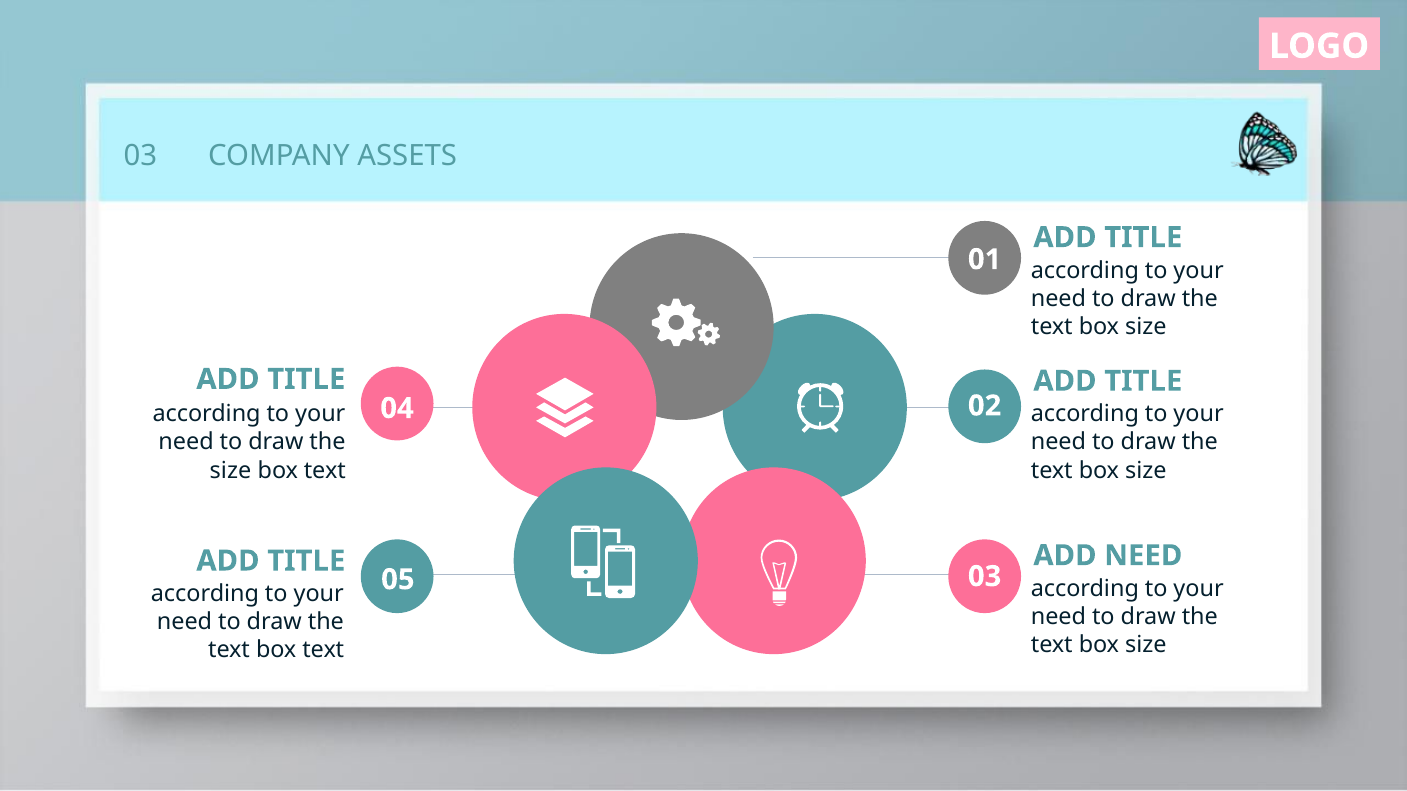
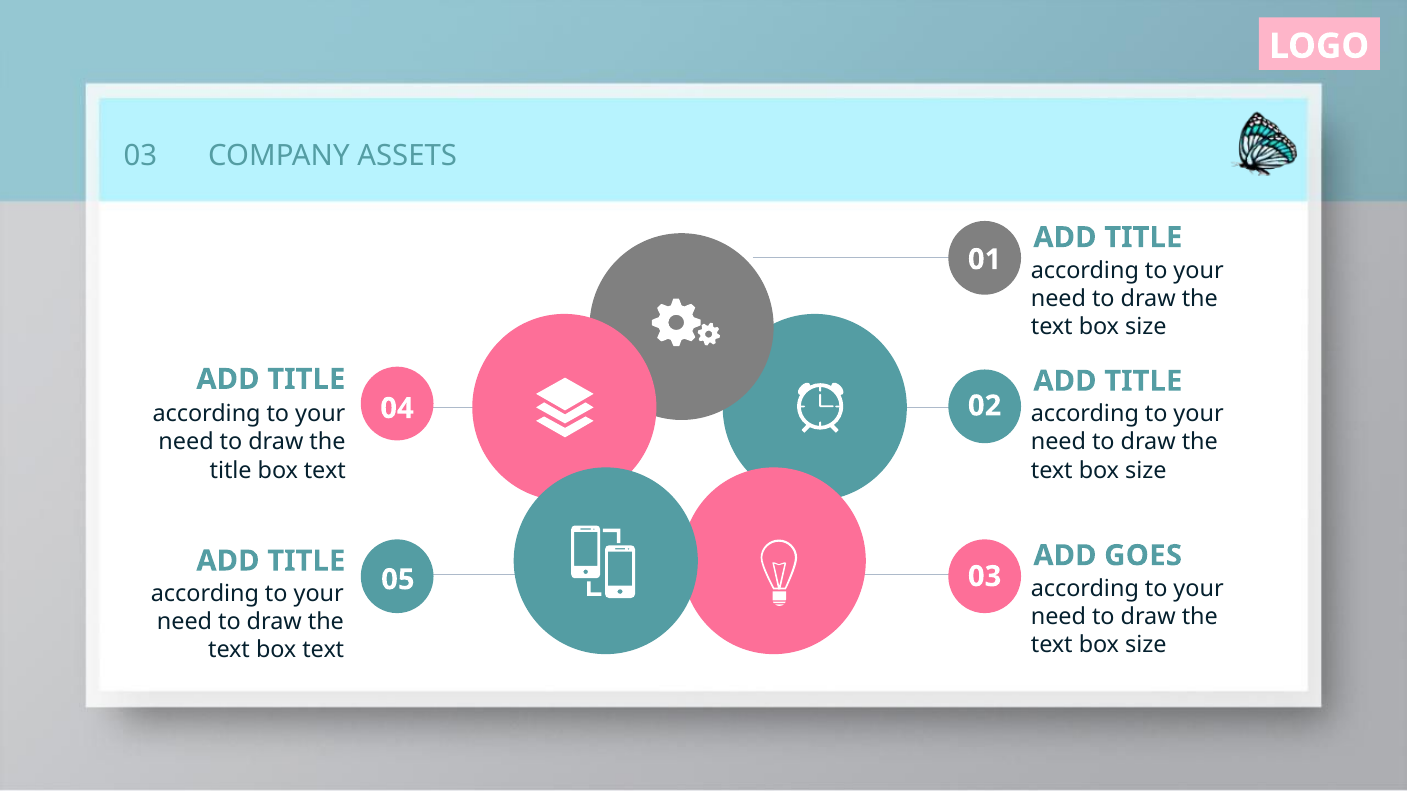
size: size -> title (231, 471)
ADD NEED: NEED -> GOES (1143, 556)
